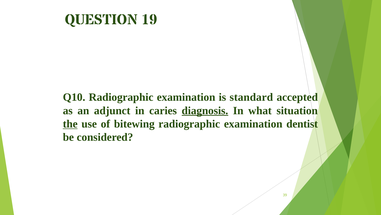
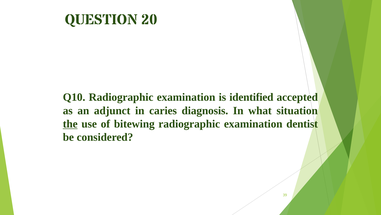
19: 19 -> 20 (149, 20)
standard: standard -> identified (251, 97)
diagnosis underline: present -> none (205, 110)
